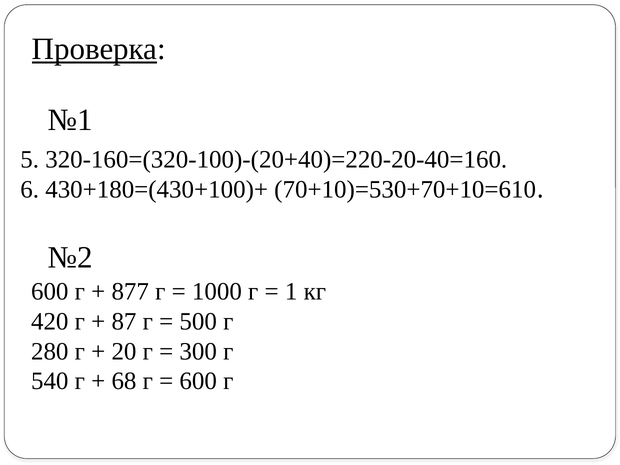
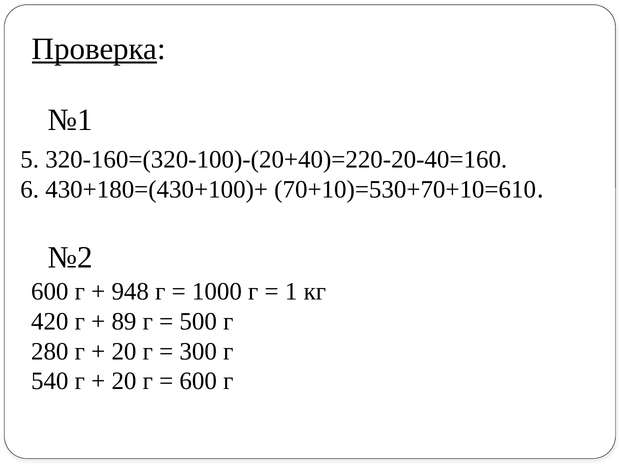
877: 877 -> 948 (130, 291)
87: 87 -> 89 (124, 321)
68: 68 -> 20 (124, 381)
